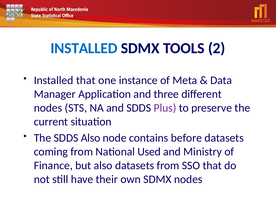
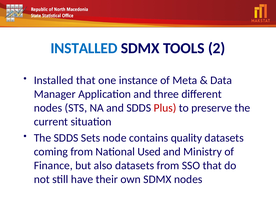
Plus colour: purple -> red (165, 108)
SDDS Also: Also -> Sets (91, 138)
before: before -> quality (186, 138)
